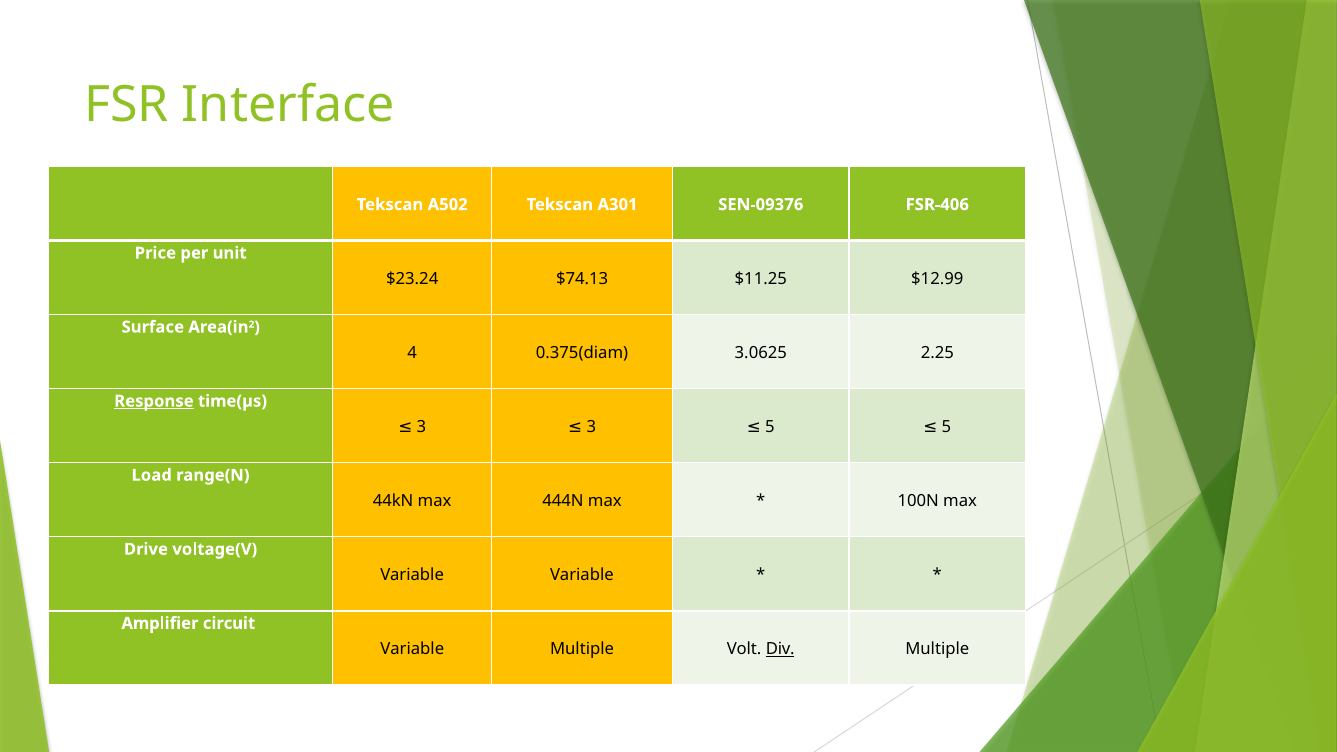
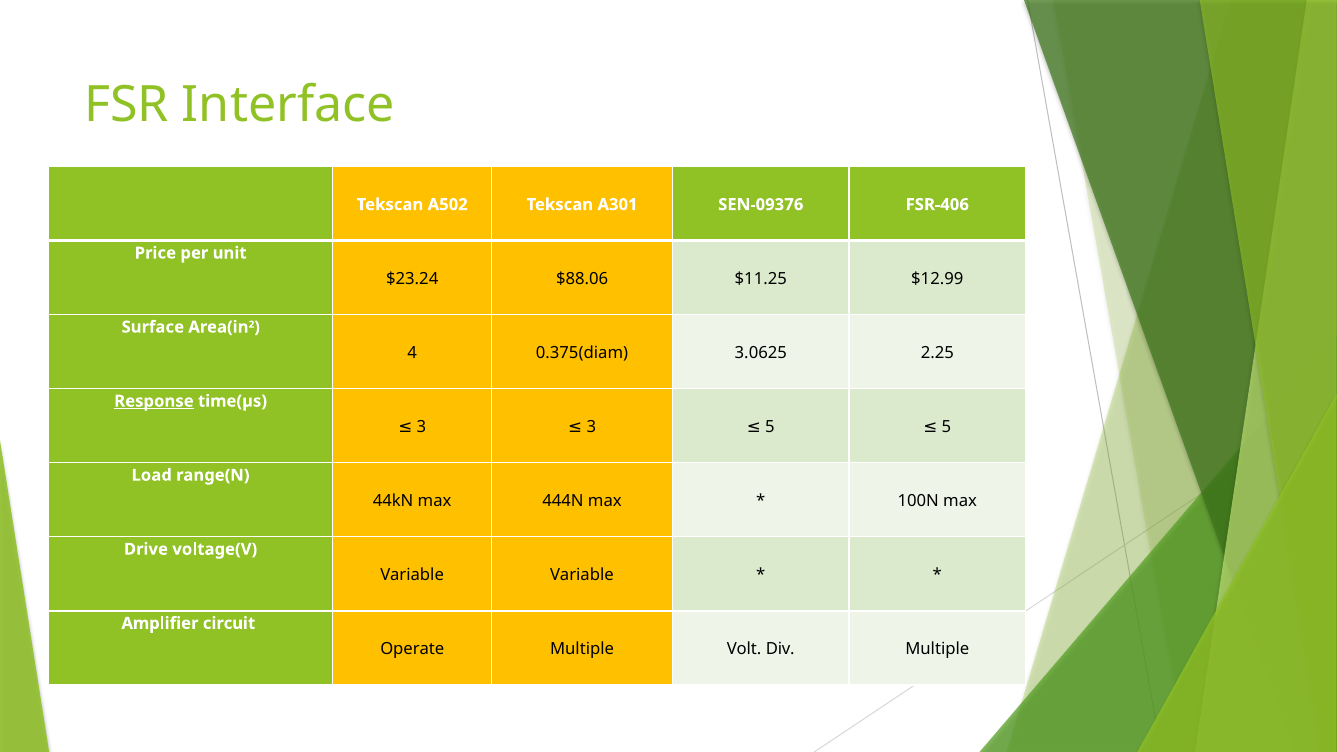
$74.13: $74.13 -> $88.06 (582, 279)
Variable: Variable -> Operate (412, 649)
Div underline: present -> none (780, 649)
